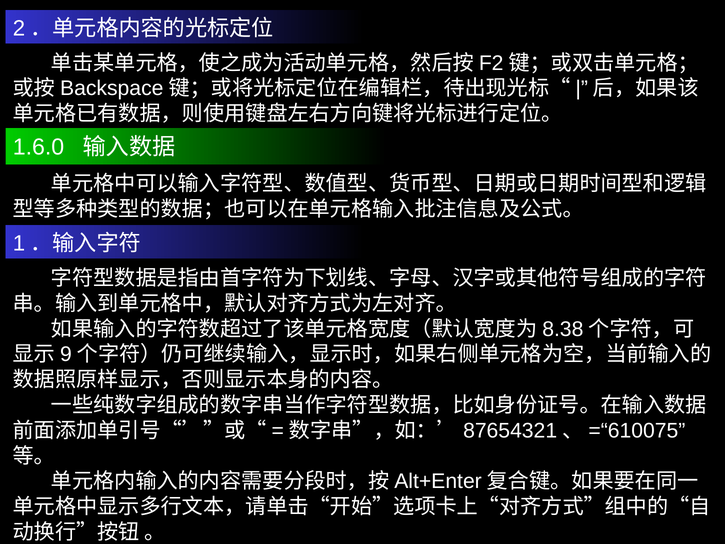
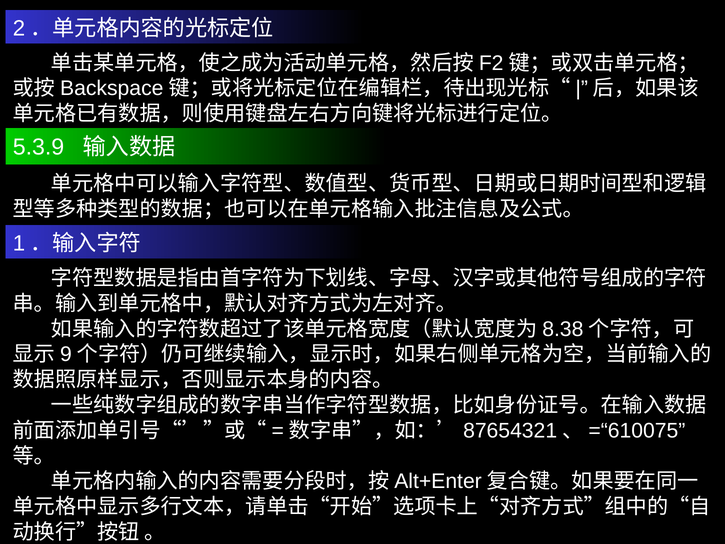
1.6.0: 1.6.0 -> 5.3.9 (39, 147)
